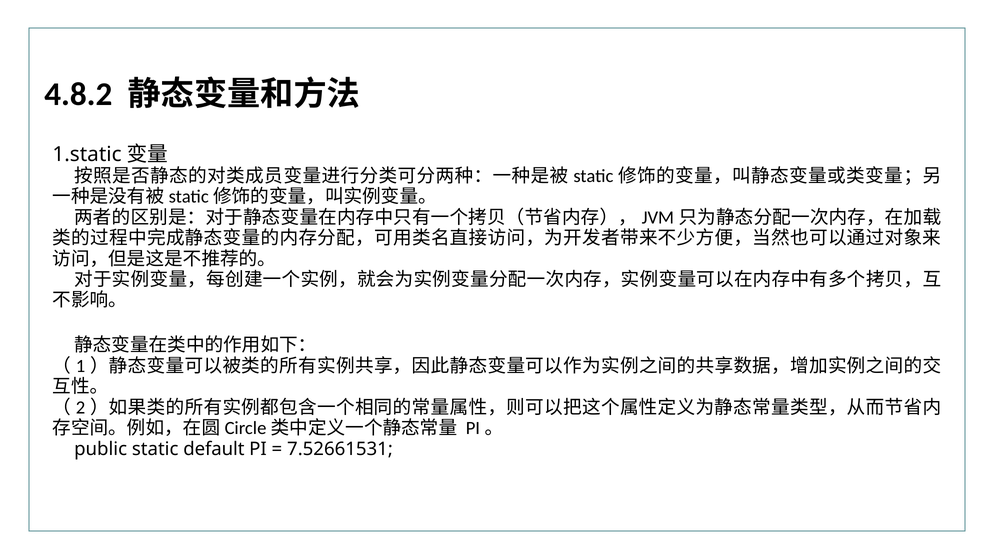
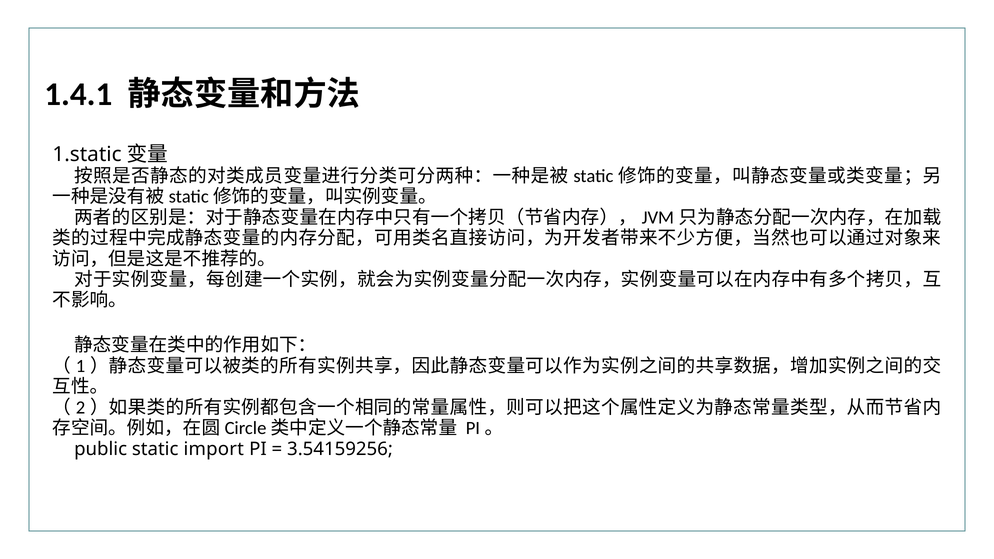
4.8.2: 4.8.2 -> 1.4.1 (78, 94)
default: default -> import (214, 449)
7.52661531: 7.52661531 -> 3.54159256 (340, 449)
